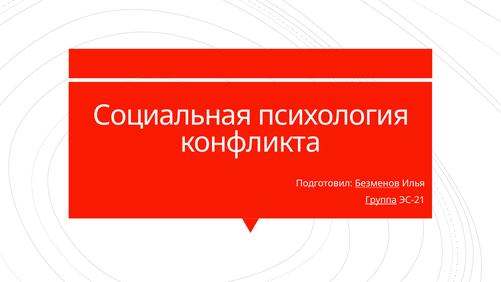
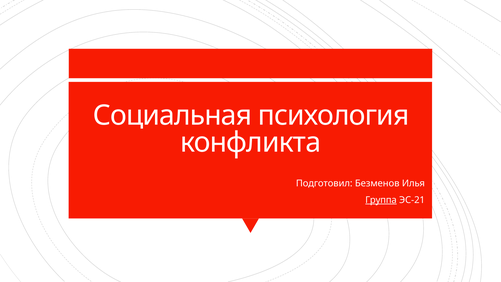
Безменов underline: present -> none (377, 183)
